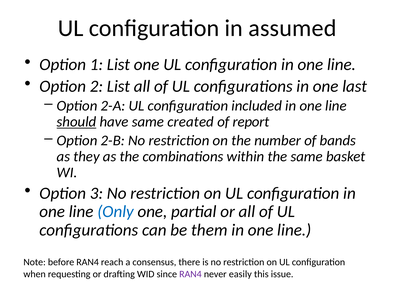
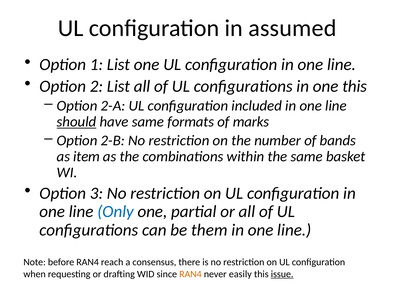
one last: last -> this (355, 86)
created: created -> formats (191, 122)
report: report -> marks (251, 122)
they: they -> item (87, 157)
RAN4 colour: purple -> orange (190, 274)
issue underline: none -> present (282, 274)
